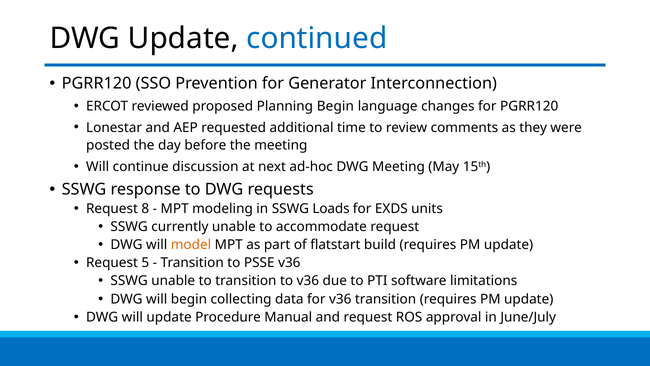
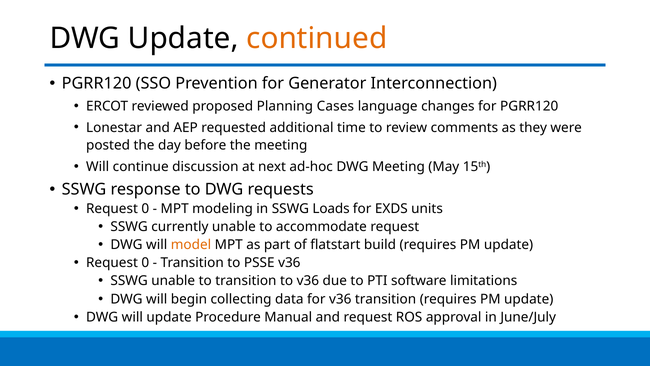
continued colour: blue -> orange (317, 38)
Planning Begin: Begin -> Cases (335, 106)
8: 8 -> 0 (145, 209)
5: 5 -> 0 (145, 263)
